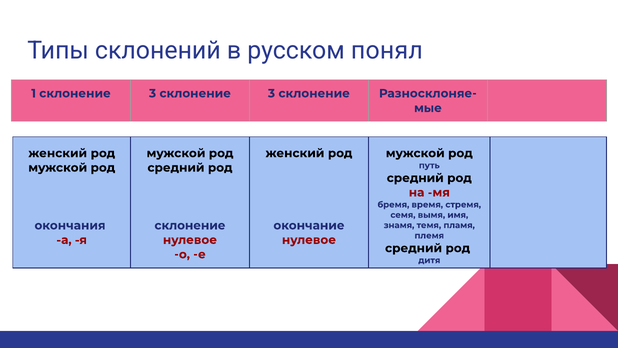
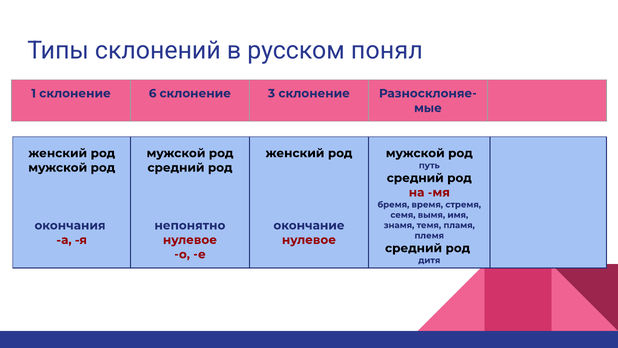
1 склонение 3: 3 -> 6 (153, 93)
склонение: склонение -> непонятно (190, 225)
